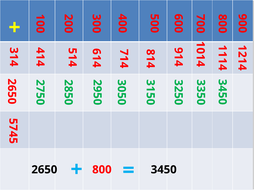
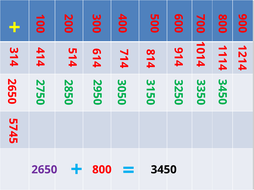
2650 colour: black -> purple (44, 170)
